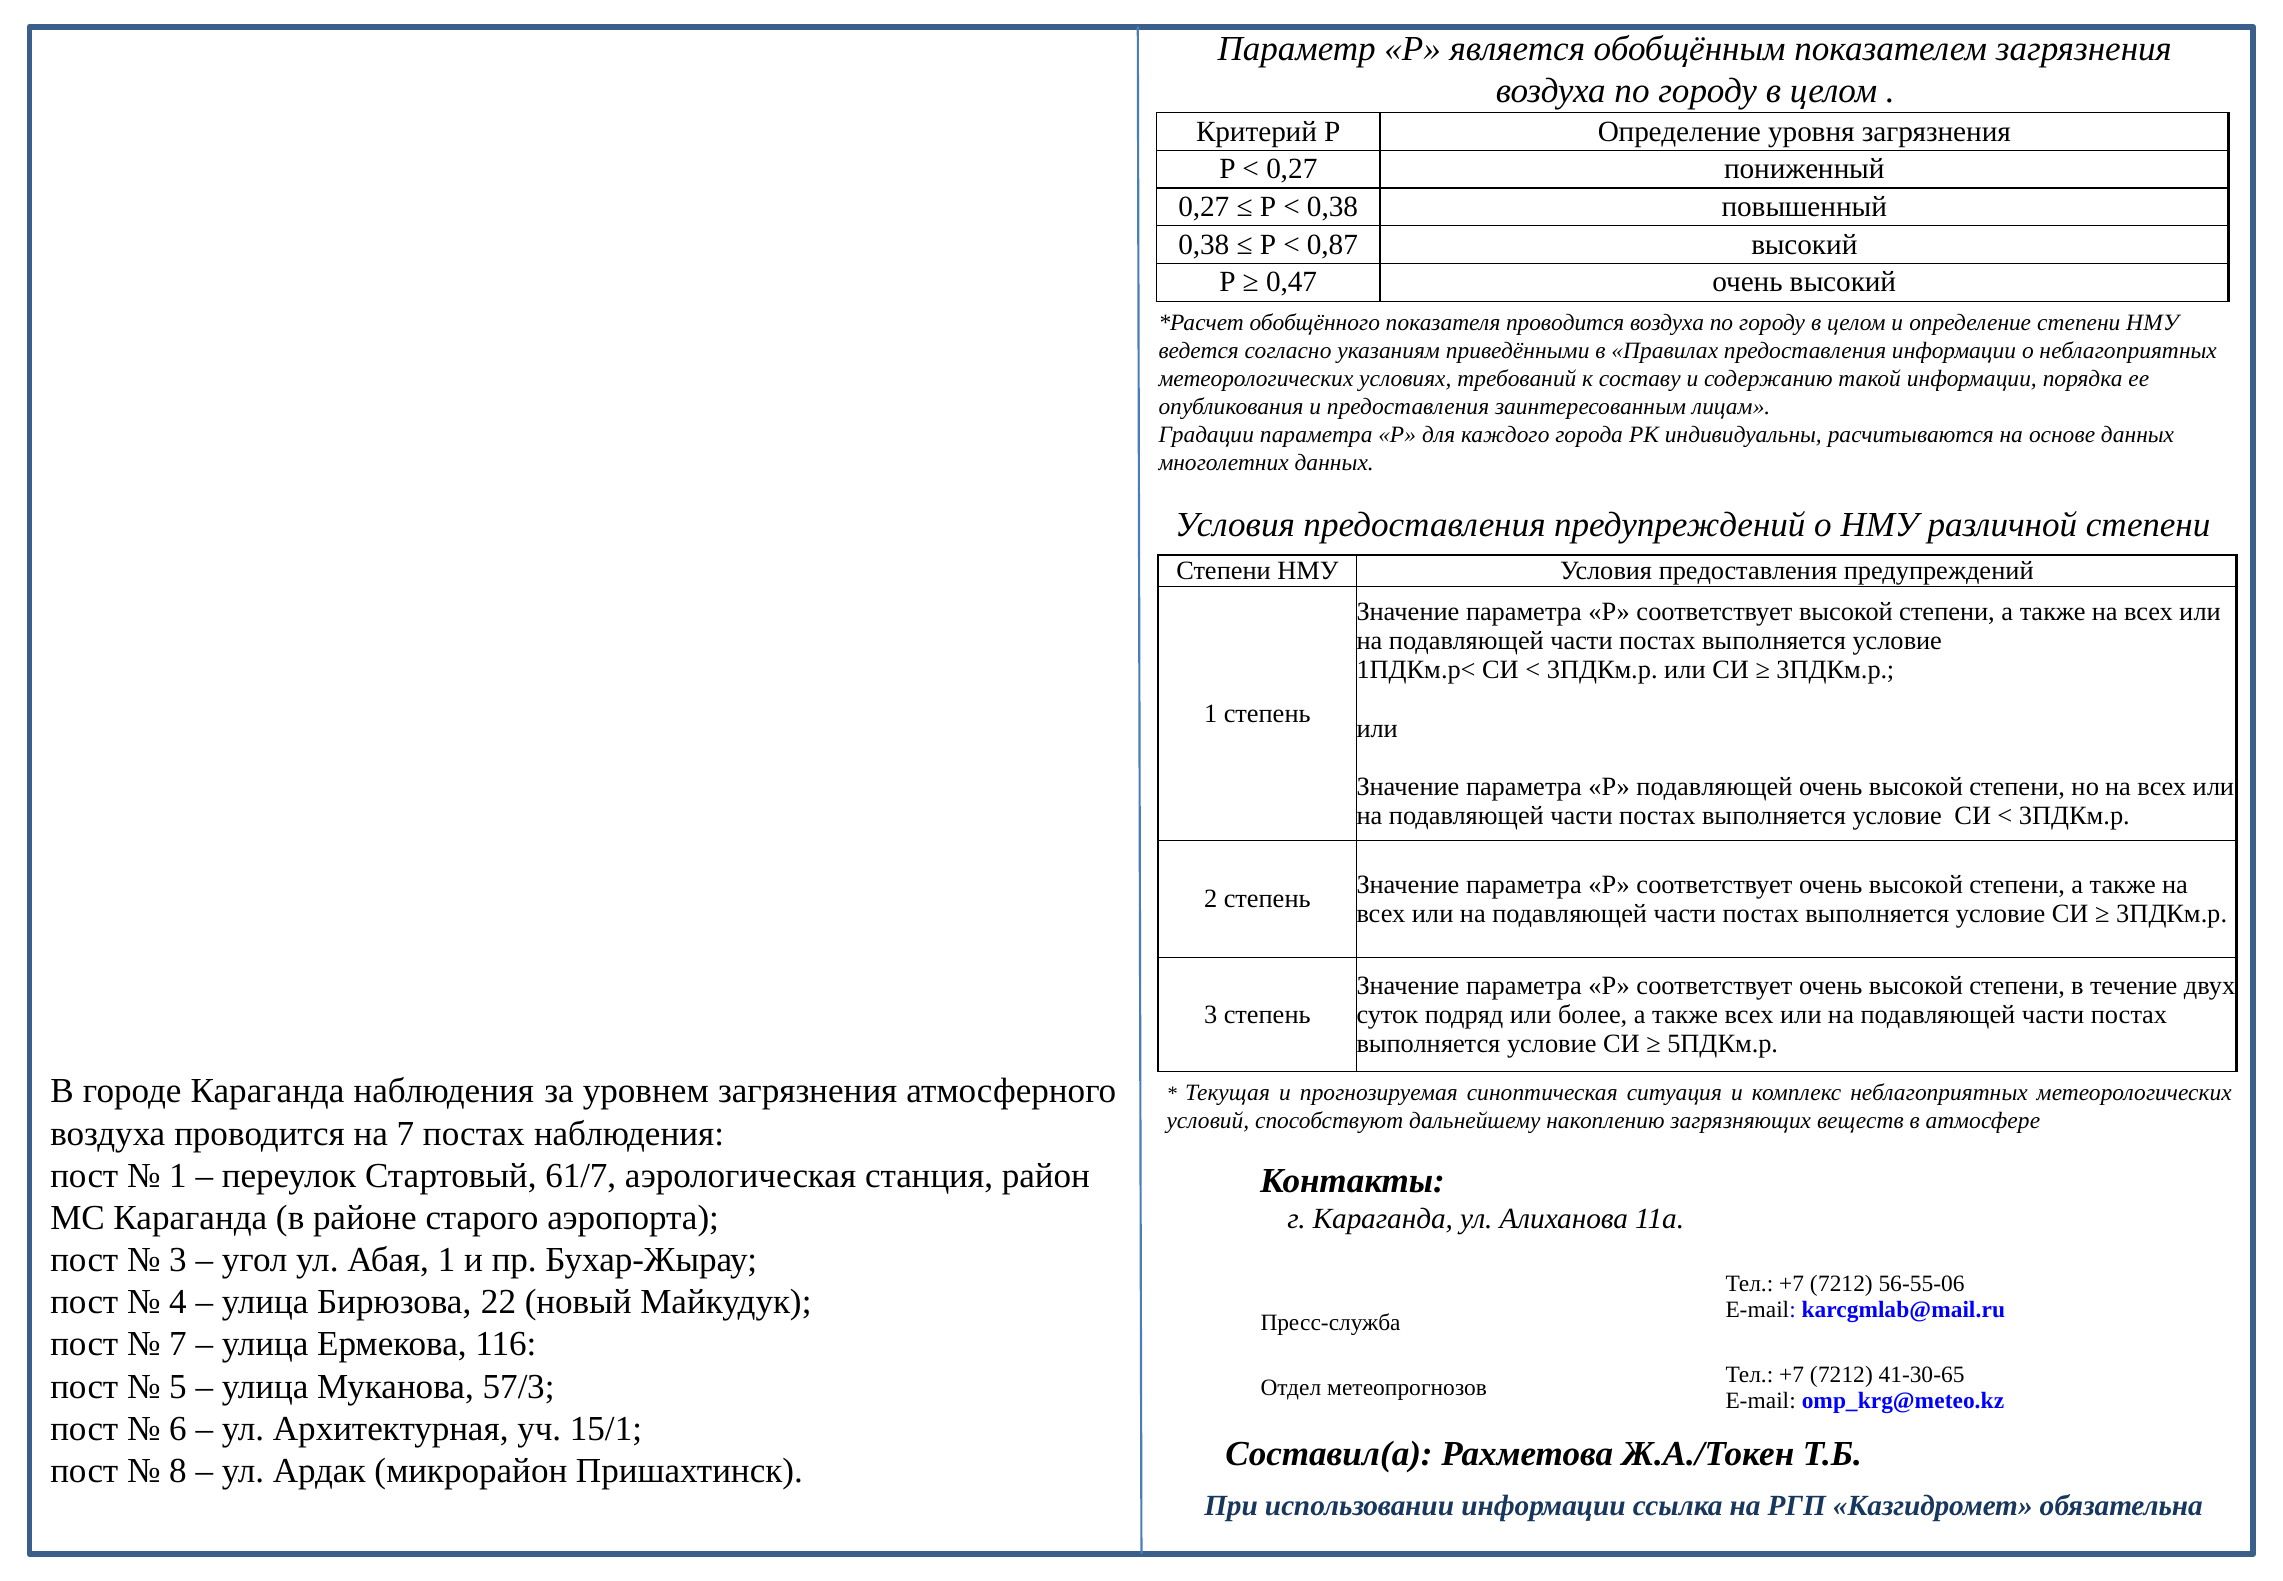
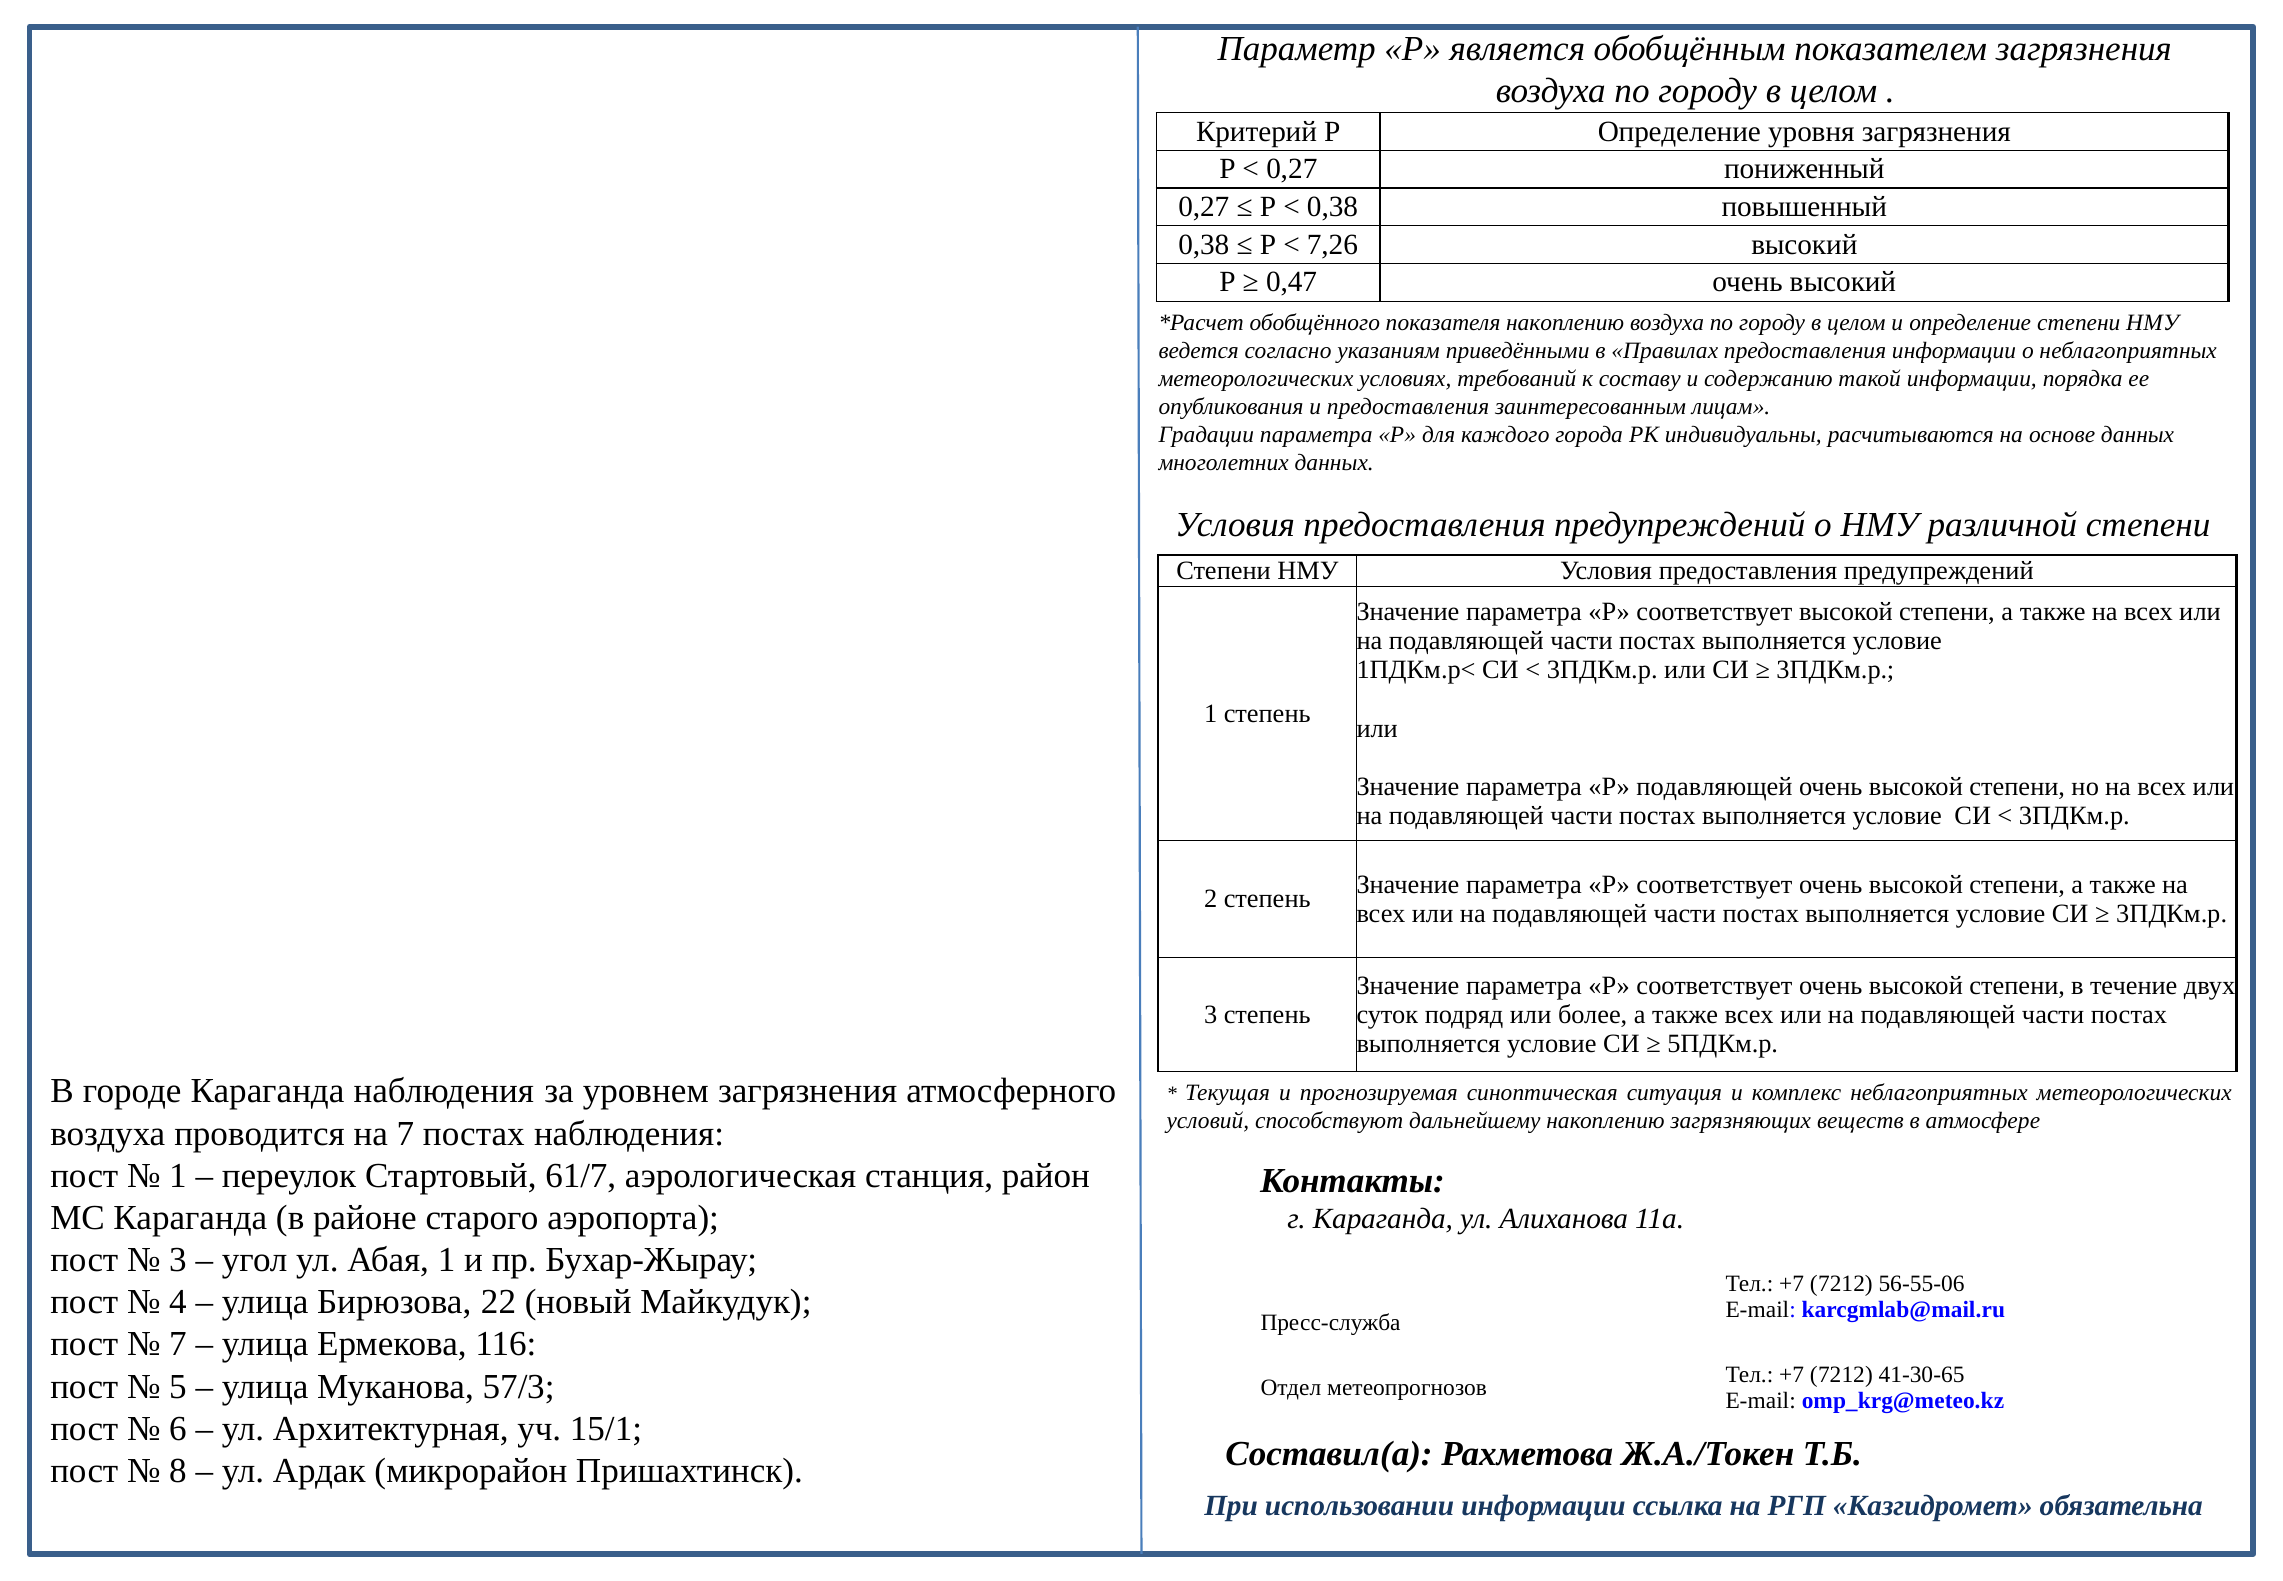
0,87: 0,87 -> 7,26 (1332, 244)
показателя проводится: проводится -> накоплению (1565, 323)
